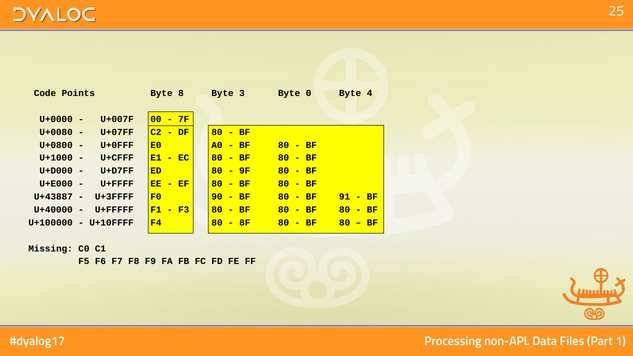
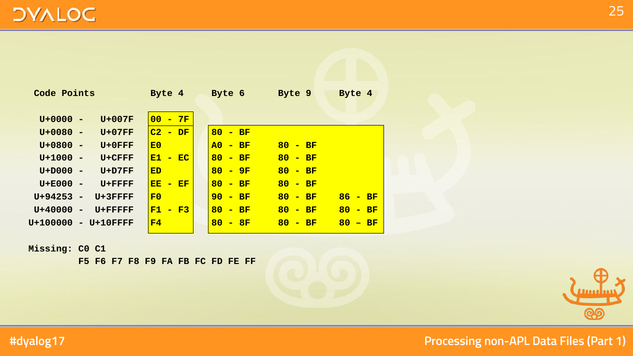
Points Byte 8: 8 -> 4 (181, 93)
3: 3 -> 6 (242, 93)
0: 0 -> 9 (309, 93)
U+43887: U+43887 -> U+94253 (53, 197)
91: 91 -> 86 (345, 197)
